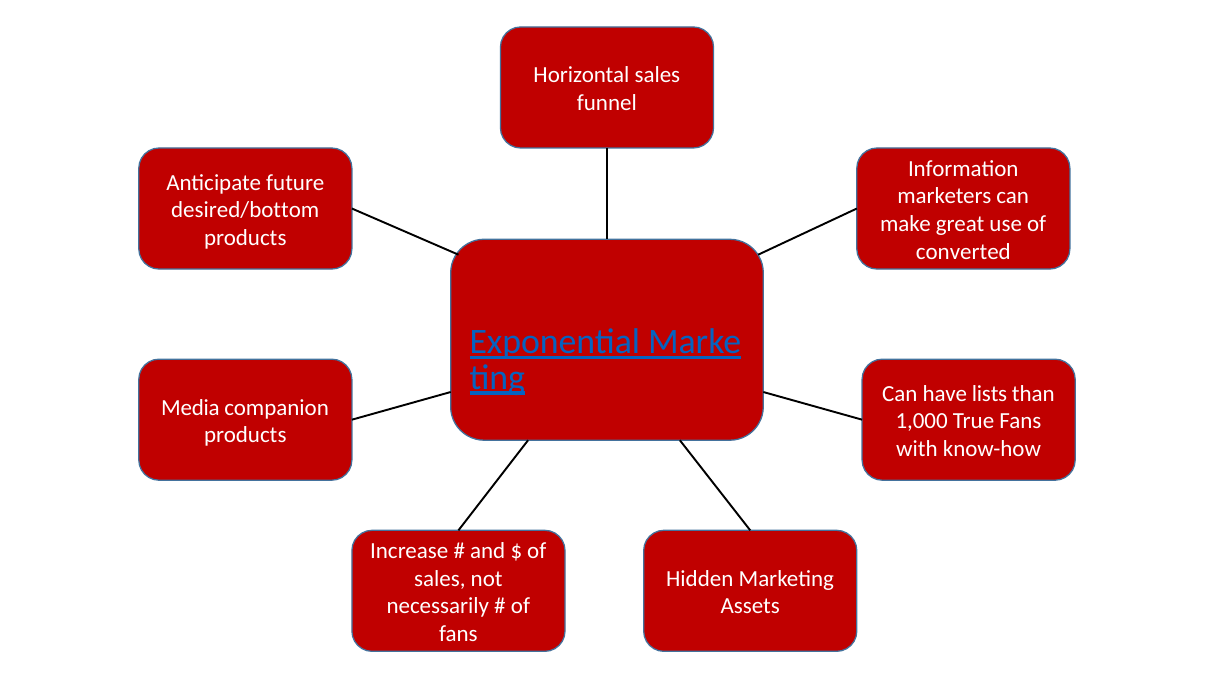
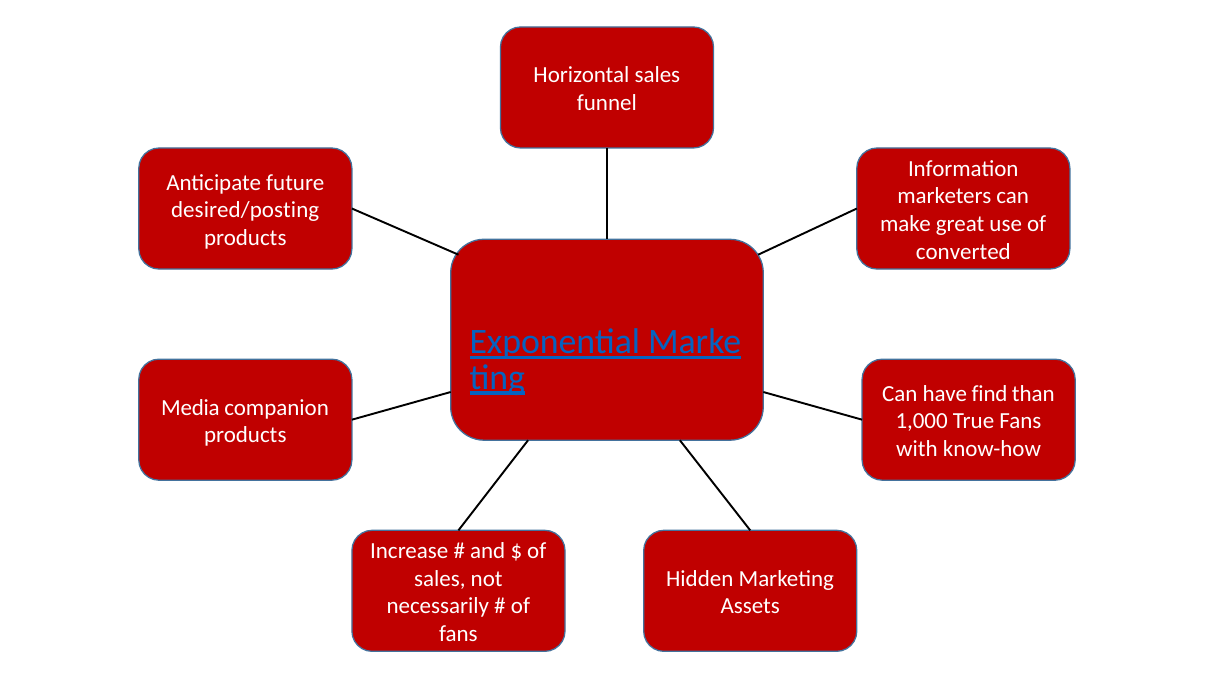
desired/bottom: desired/bottom -> desired/posting (245, 210)
lists: lists -> find (990, 394)
